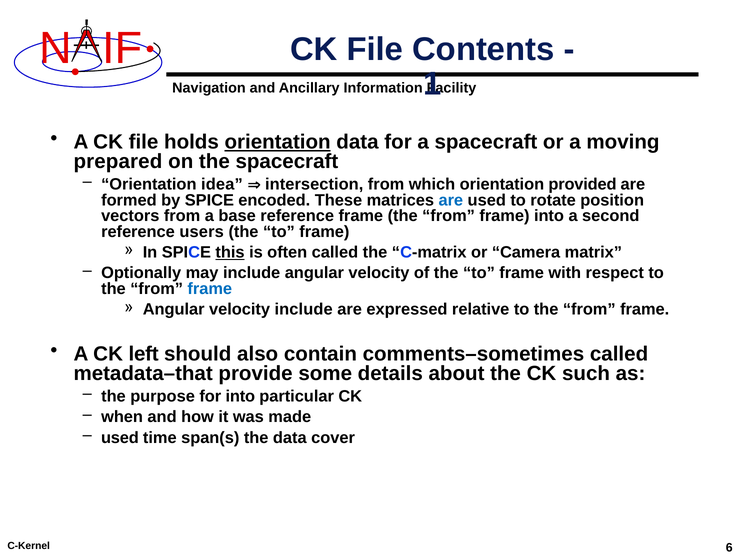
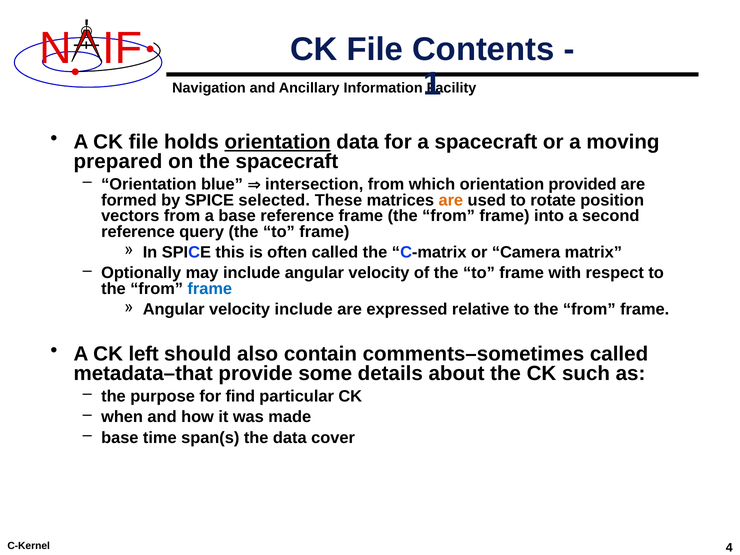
idea: idea -> blue (222, 184)
encoded: encoded -> selected (274, 200)
are colour: blue -> orange (451, 200)
users: users -> query (202, 232)
this underline: present -> none (230, 252)
for into: into -> find (240, 397)
used: used -> base (120, 438)
6: 6 -> 4 (729, 548)
